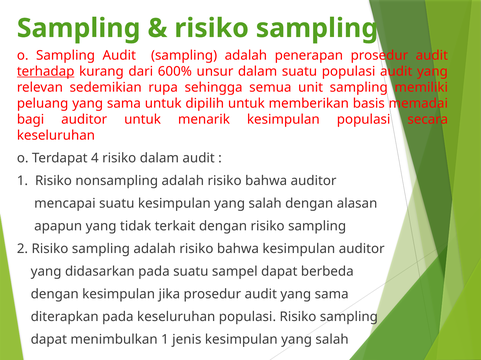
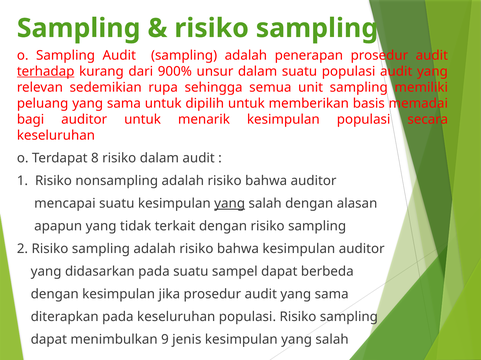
600%: 600% -> 900% (175, 71)
4: 4 -> 8 (95, 158)
yang underline: none -> present (230, 204)
menimbulkan 1: 1 -> 9 (165, 340)
